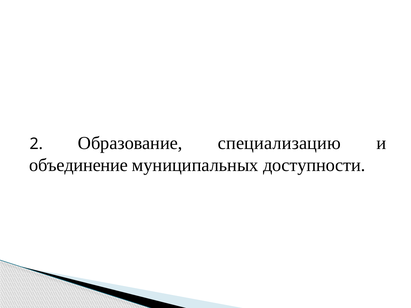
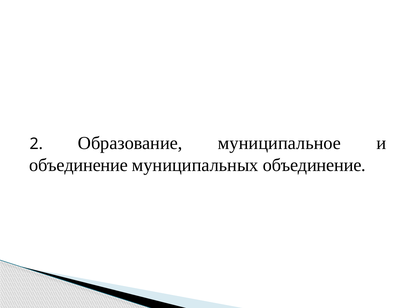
специализацию: специализацию -> муниципальное (279, 143)
муниципальных доступности: доступности -> объединение (314, 165)
